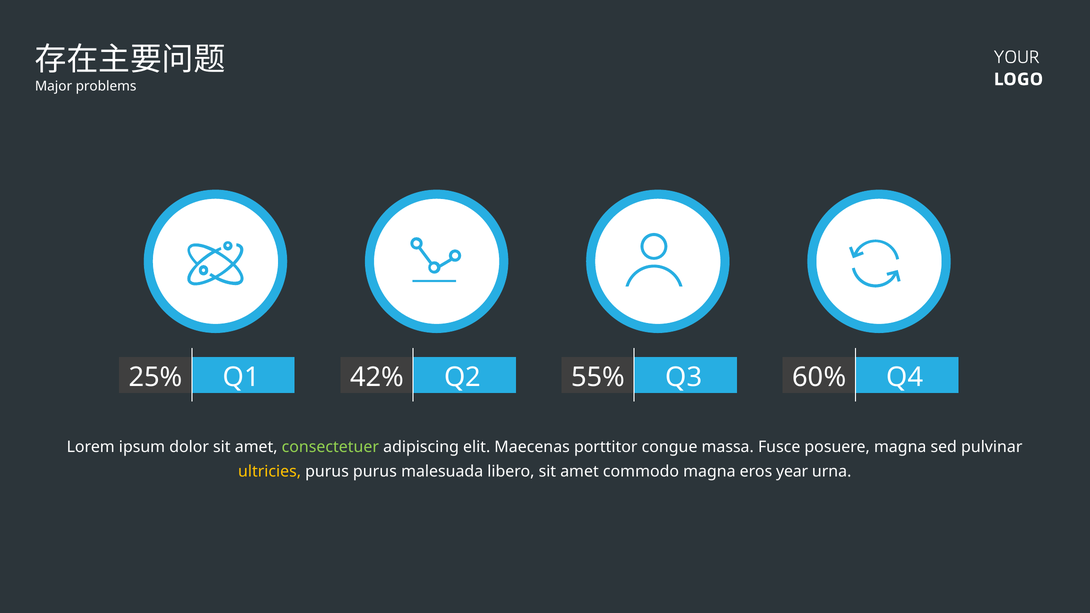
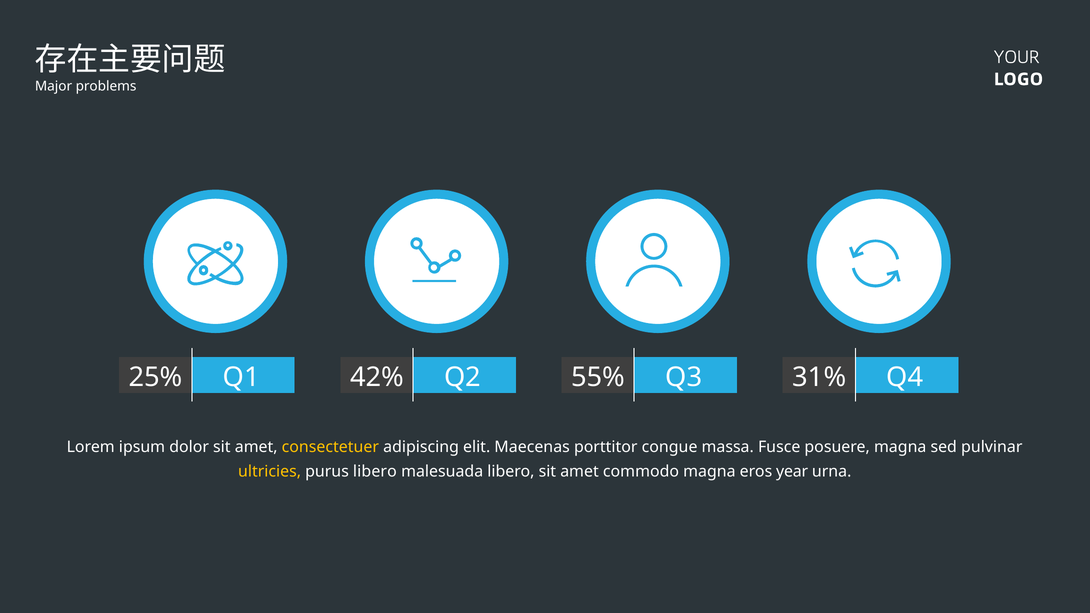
60%: 60% -> 31% (819, 377)
consectetuer colour: light green -> yellow (330, 447)
purus purus: purus -> libero (375, 472)
